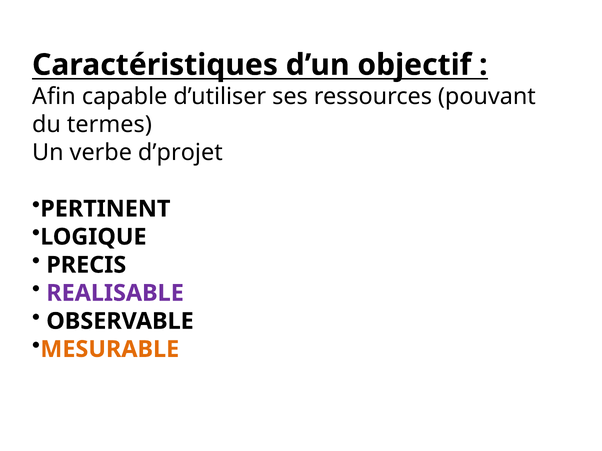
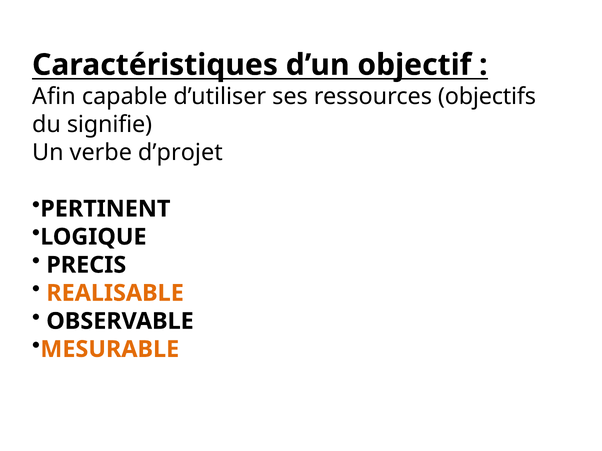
pouvant: pouvant -> objectifs (487, 97)
termes: termes -> signifie (110, 125)
REALISABLE colour: purple -> orange (115, 293)
